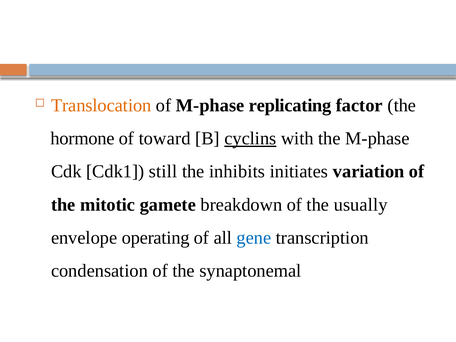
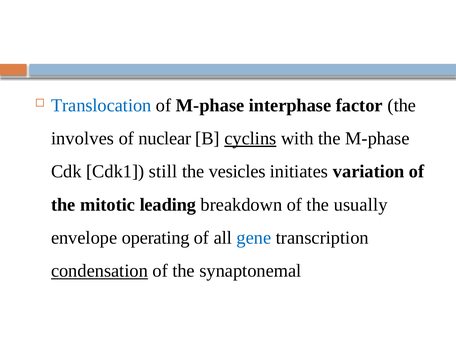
Translocation colour: orange -> blue (101, 105)
replicating: replicating -> interphase (290, 105)
hormone: hormone -> involves (83, 138)
toward: toward -> nuclear (165, 138)
inhibits: inhibits -> vesicles (237, 172)
gamete: gamete -> leading (168, 205)
condensation underline: none -> present (99, 271)
